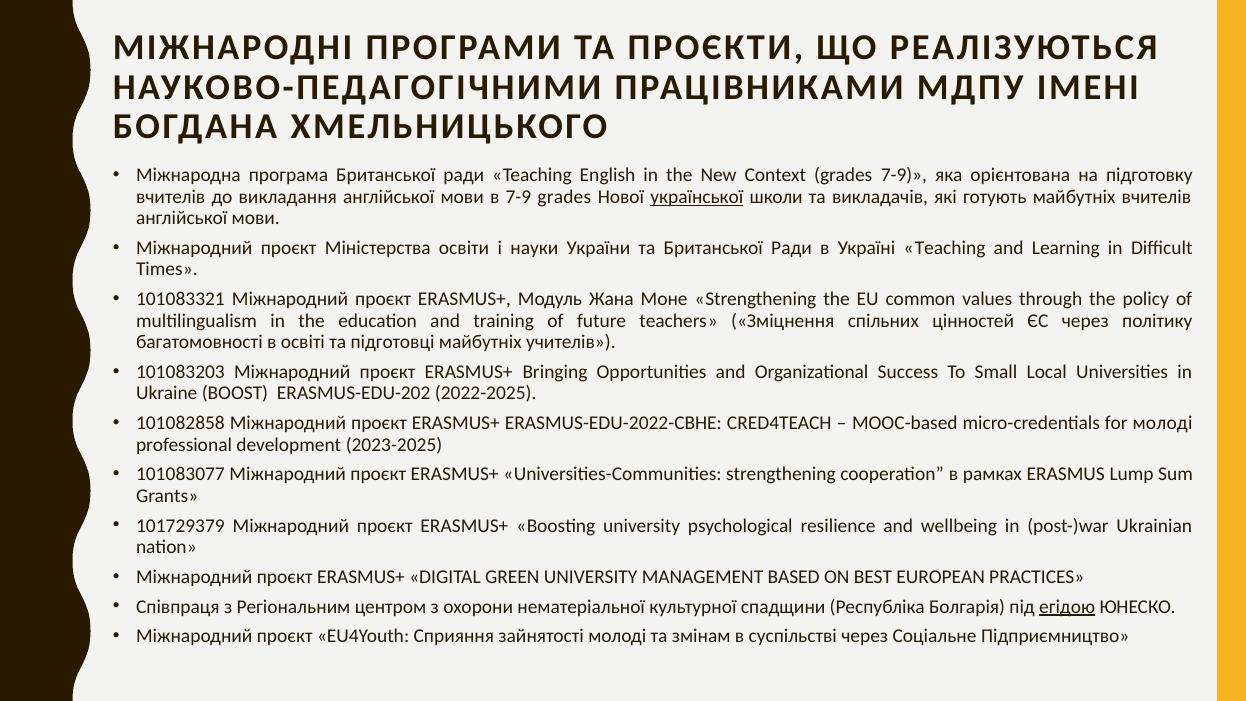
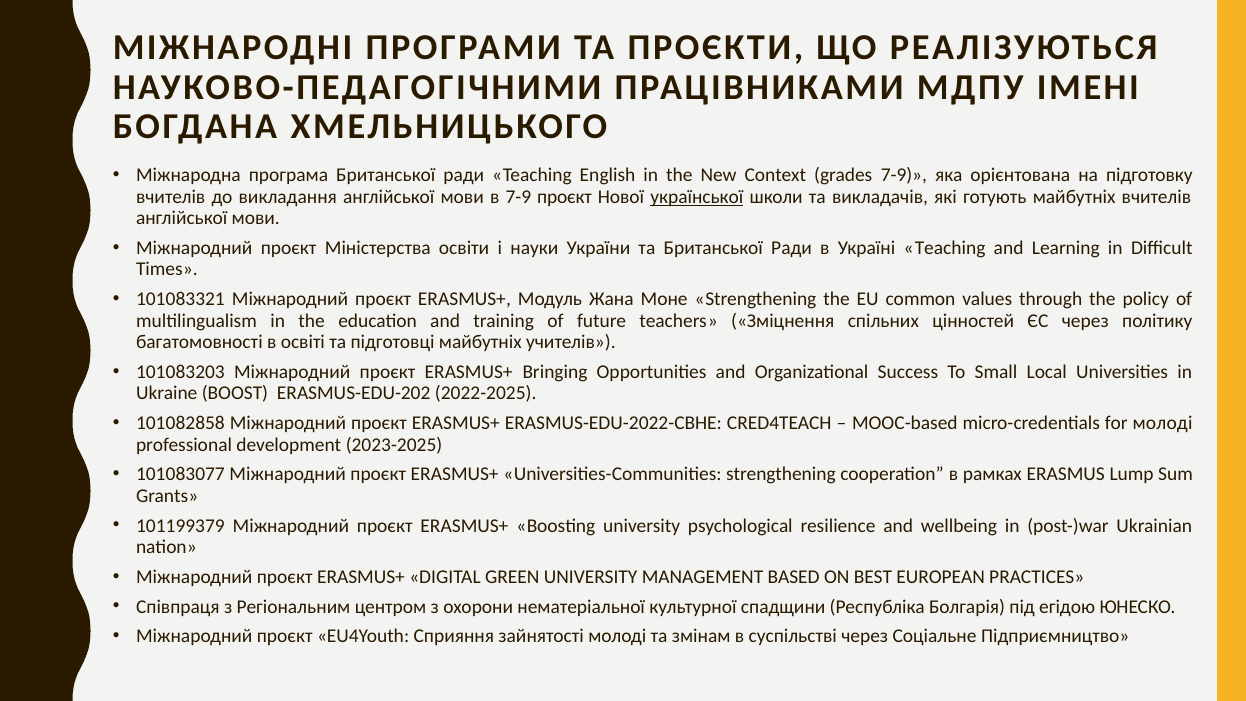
7-9 grades: grades -> проєкт (565, 197)
101729379: 101729379 -> 101199379 (180, 526)
егідою underline: present -> none (1067, 607)
